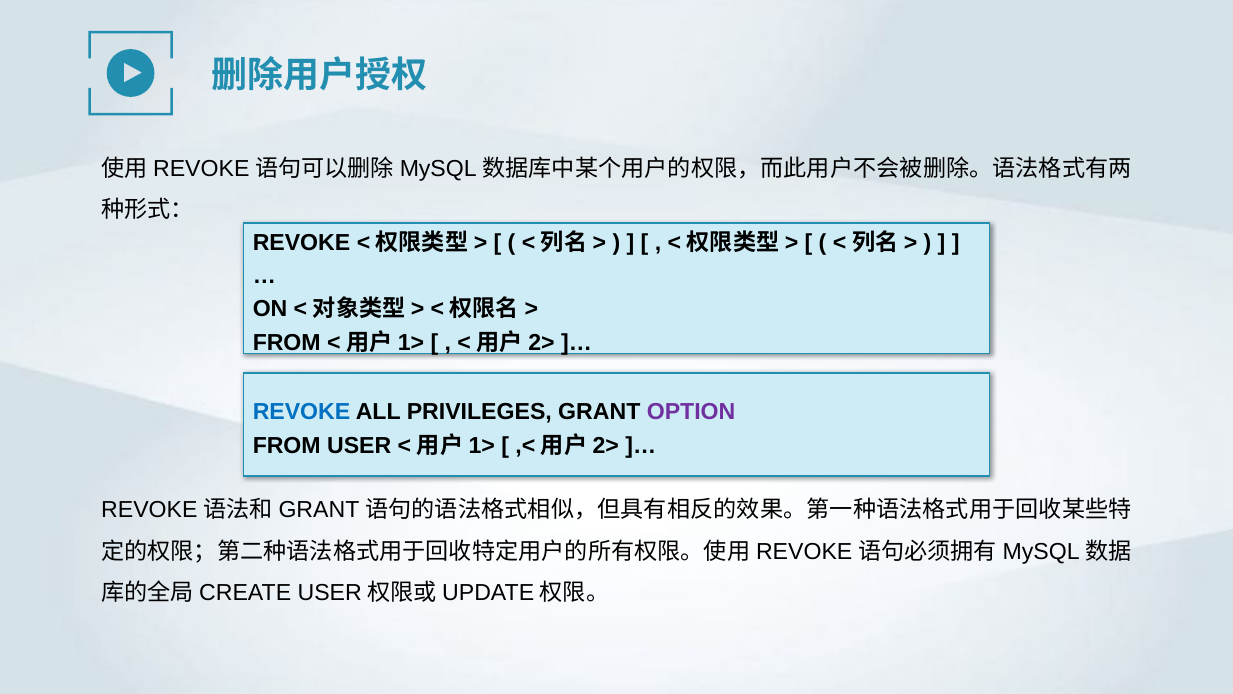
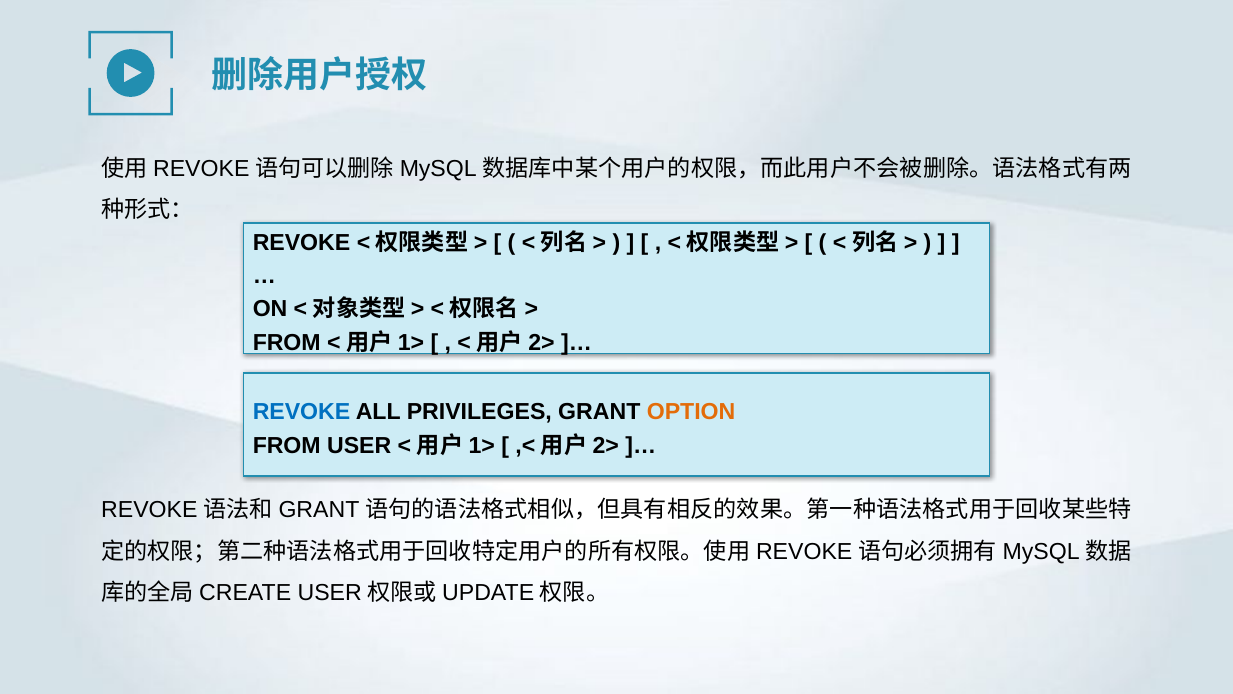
OPTION colour: purple -> orange (691, 412)
